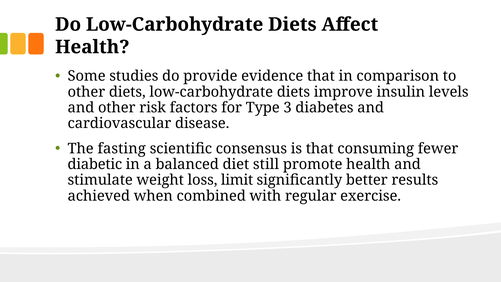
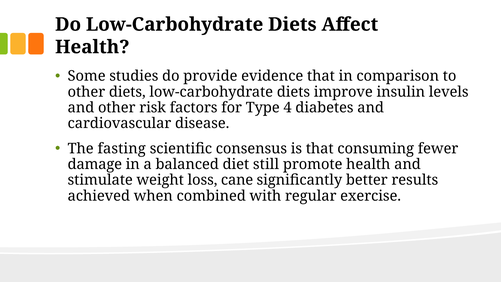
3: 3 -> 4 (288, 108)
diabetic: diabetic -> damage (95, 164)
limit: limit -> cane (237, 180)
